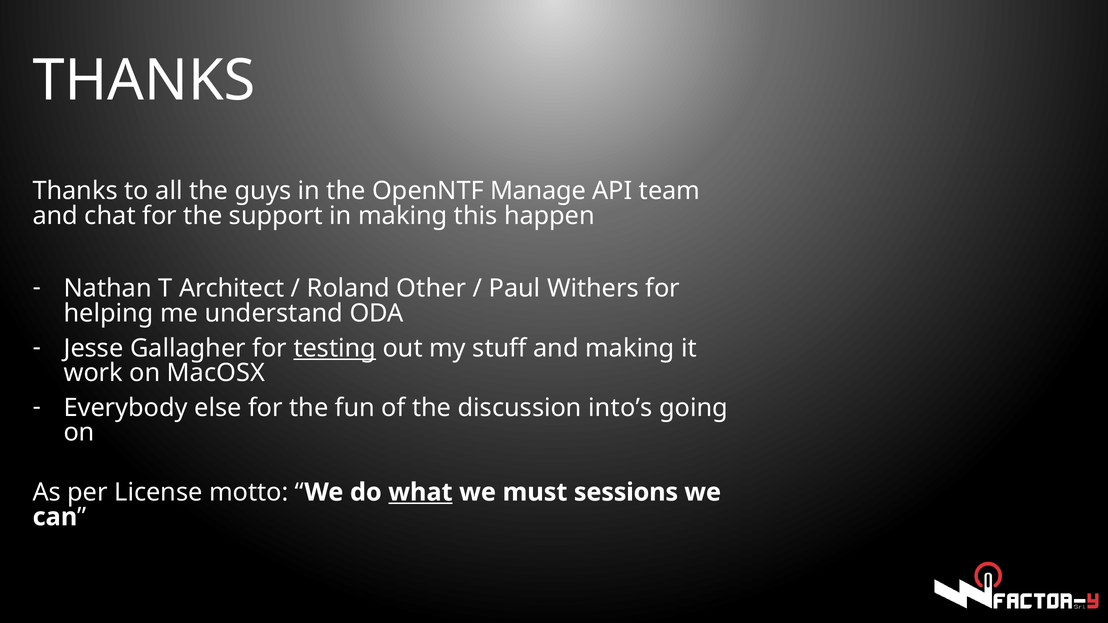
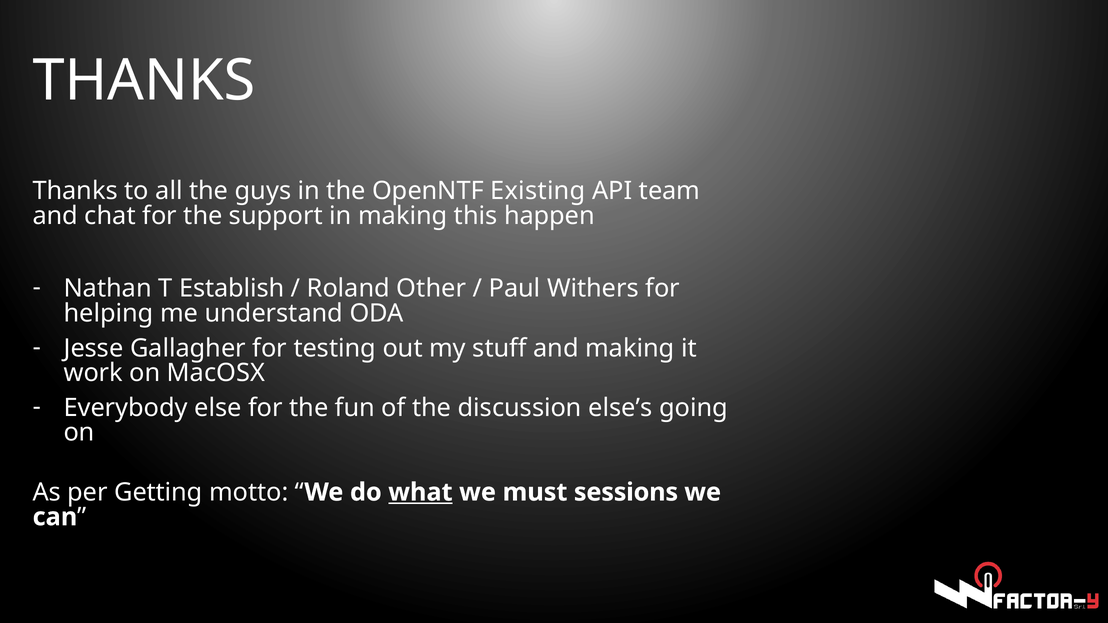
Manage: Manage -> Existing (538, 191)
Architect: Architect -> Establish (232, 289)
testing underline: present -> none (335, 348)
into’s: into’s -> else’s (620, 408)
License: License -> Getting (158, 492)
